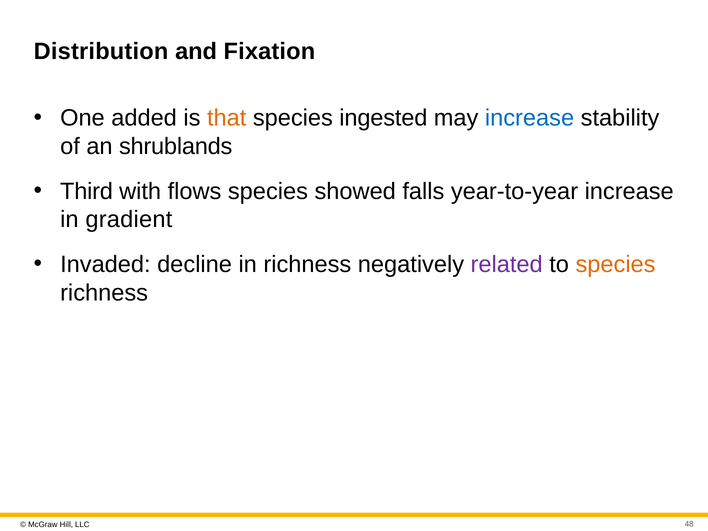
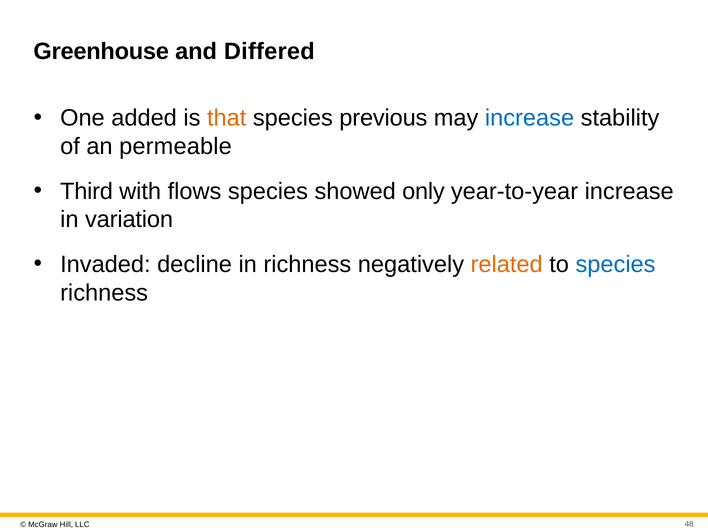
Distribution: Distribution -> Greenhouse (101, 52)
Fixation: Fixation -> Differed (269, 52)
ingested: ingested -> previous (383, 118)
shrublands: shrublands -> permeable (176, 147)
falls: falls -> only (423, 191)
gradient: gradient -> variation (129, 220)
related colour: purple -> orange (507, 264)
species colour: orange -> blue (616, 264)
